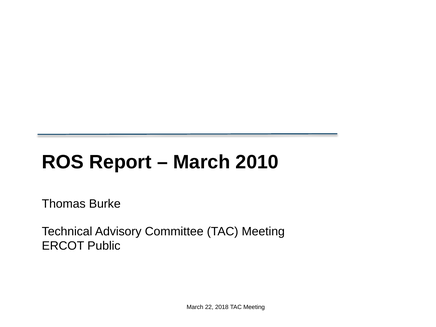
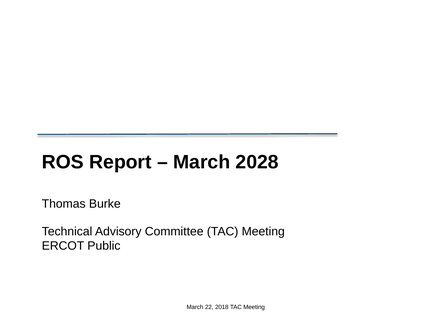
2010: 2010 -> 2028 (257, 162)
